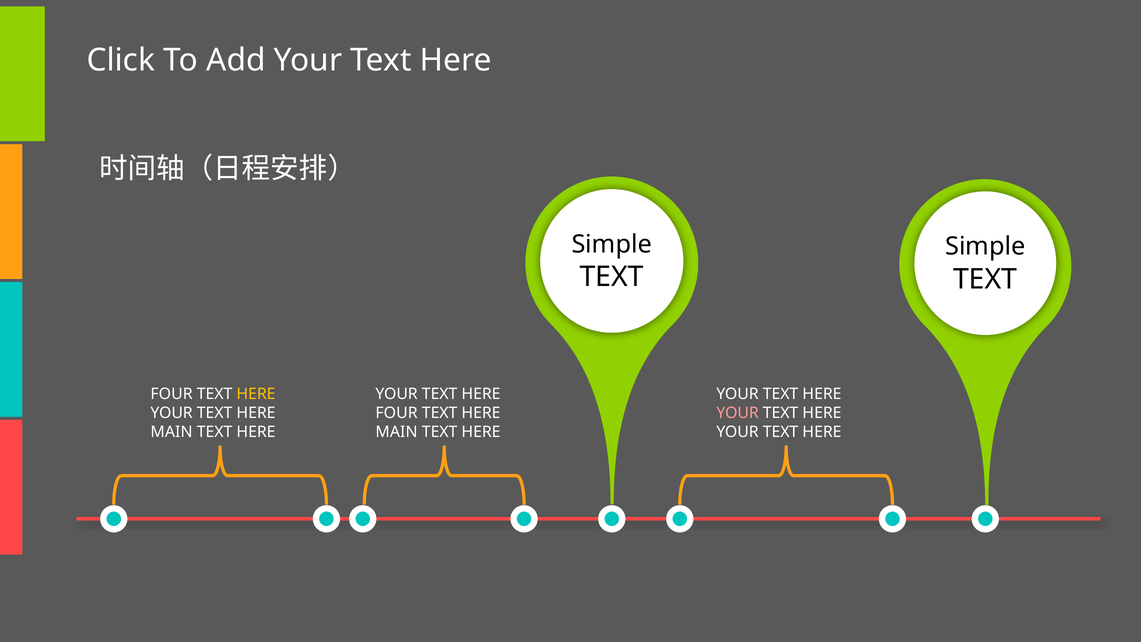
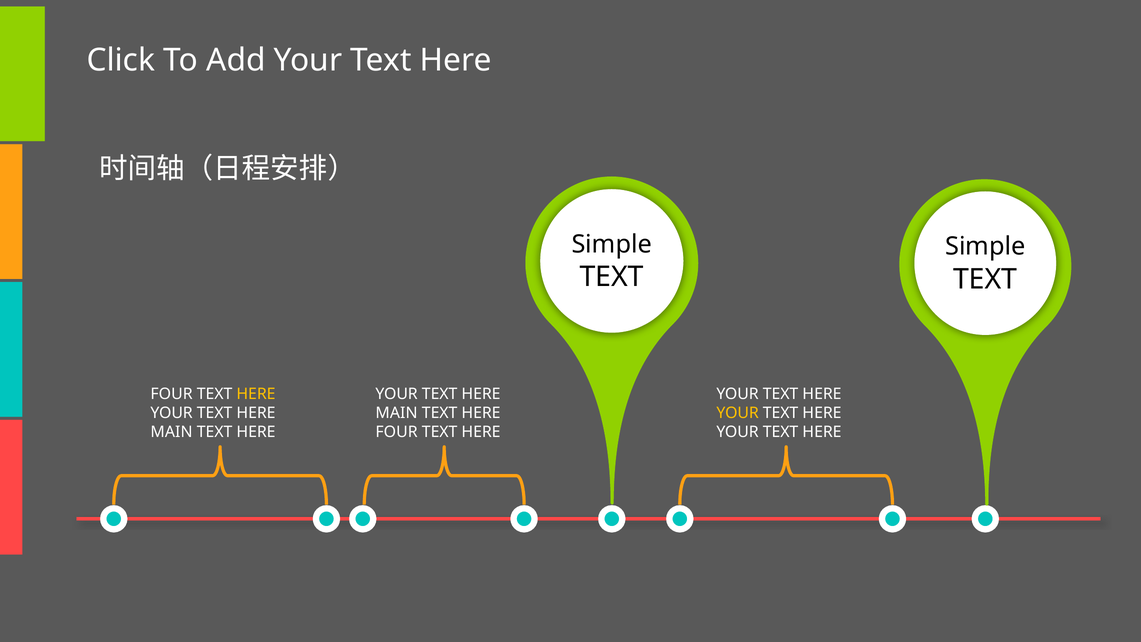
FOUR: FOUR -> MAIN (397, 413)
YOUR colour: pink -> yellow (738, 413)
MAIN: MAIN -> FOUR (397, 432)
